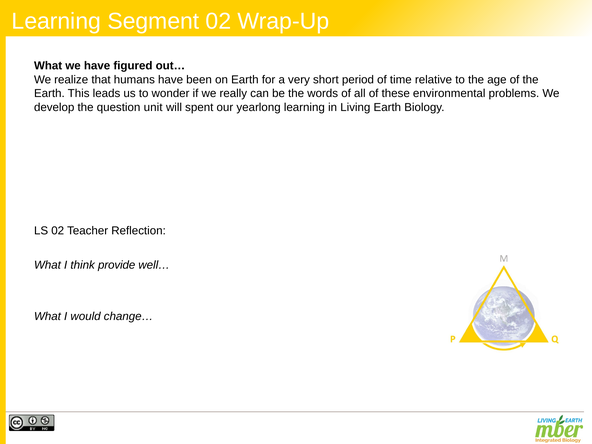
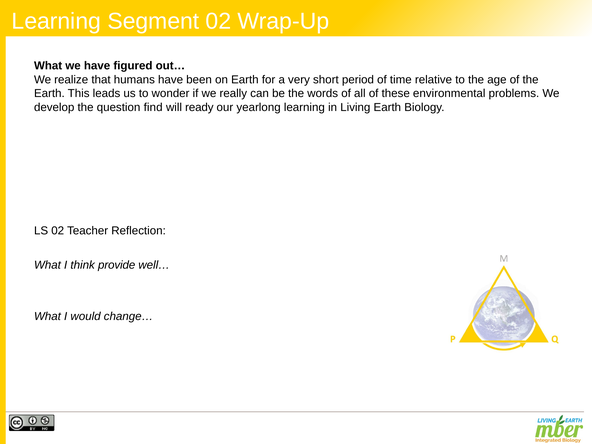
unit: unit -> find (153, 107)
spent: spent -> ready (199, 107)
